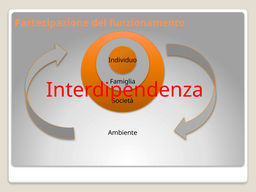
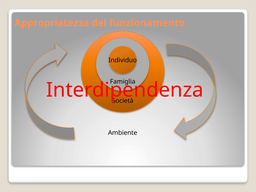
Partecipazione: Partecipazione -> Appropriatezza (52, 23)
